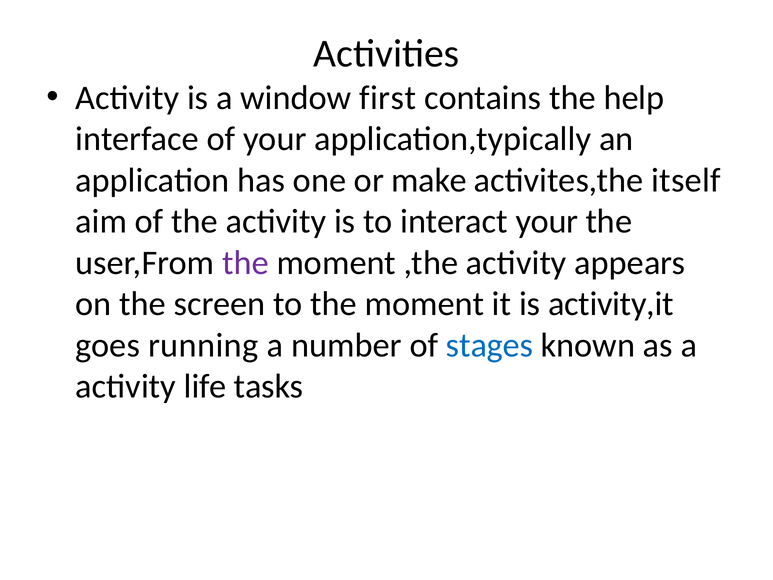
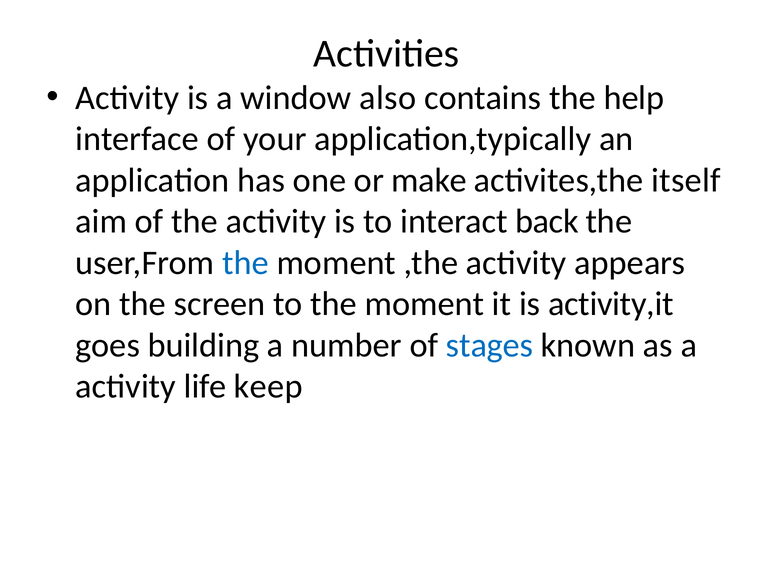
first: first -> also (388, 98)
interact your: your -> back (547, 221)
the colour: purple -> blue (245, 263)
running: running -> building (203, 345)
tasks: tasks -> keep (268, 386)
